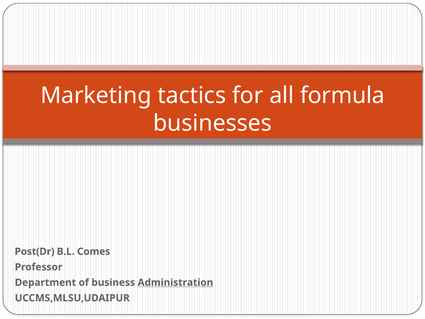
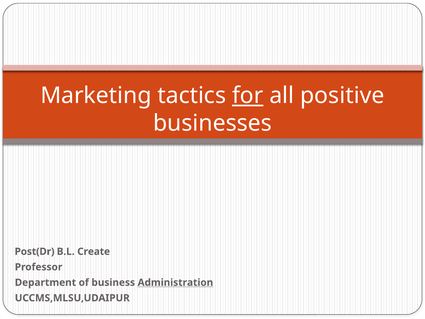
for underline: none -> present (248, 96)
formula: formula -> positive (342, 96)
Comes: Comes -> Create (94, 251)
